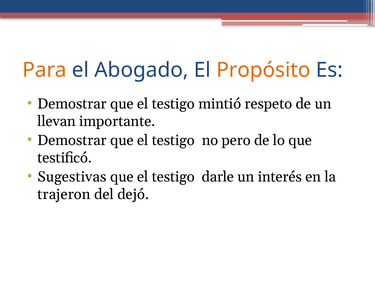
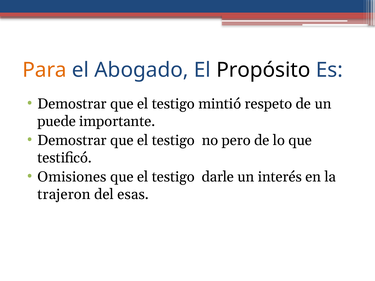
Propósito colour: orange -> black (263, 70)
llevan: llevan -> puede (57, 121)
Sugestivas: Sugestivas -> Omisiones (72, 177)
dejó: dejó -> esas (133, 195)
